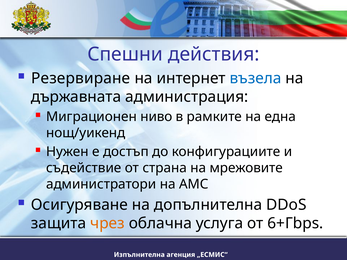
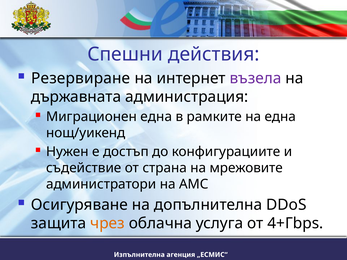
възела colour: blue -> purple (255, 78)
Миграционен ниво: ниво -> една (156, 117)
6+Гbps: 6+Гbps -> 4+Гbps (295, 223)
